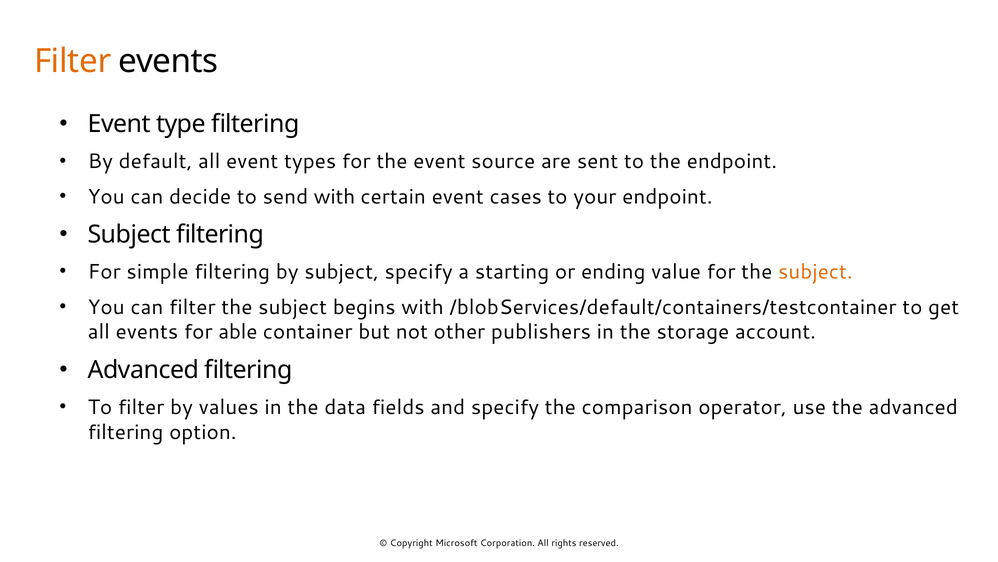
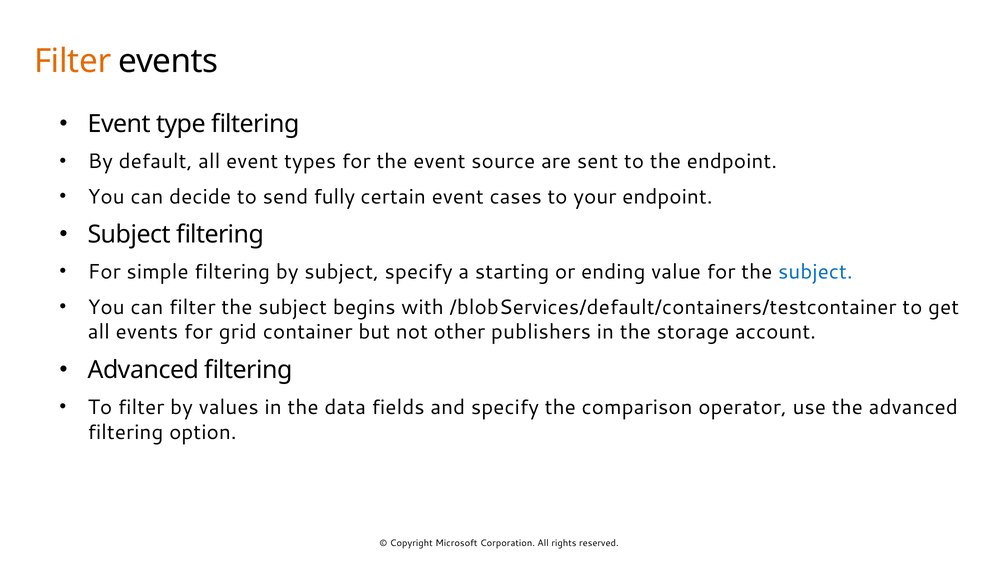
send with: with -> fully (334, 196)
subject colour: orange -> blue (815, 272)
able: able -> grid (238, 332)
